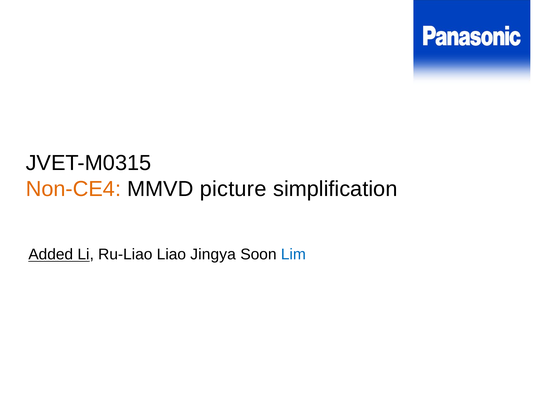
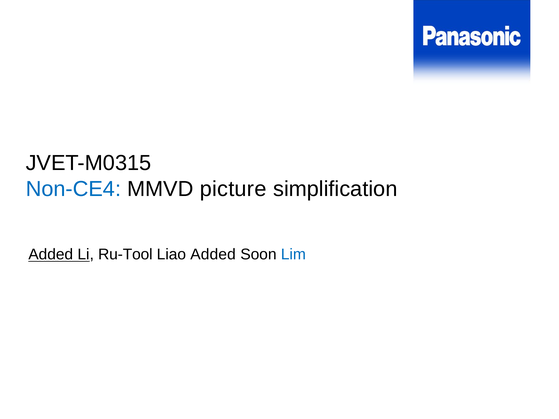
Non-CE4 colour: orange -> blue (73, 189)
Ru-Liao: Ru-Liao -> Ru-Tool (125, 255)
Liao Jingya: Jingya -> Added (213, 255)
